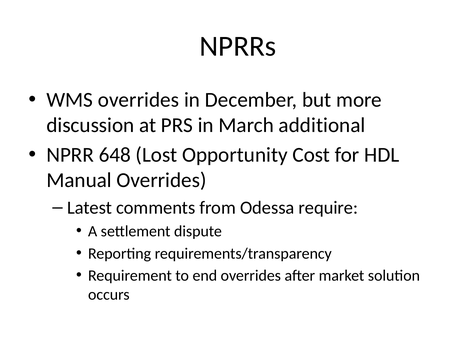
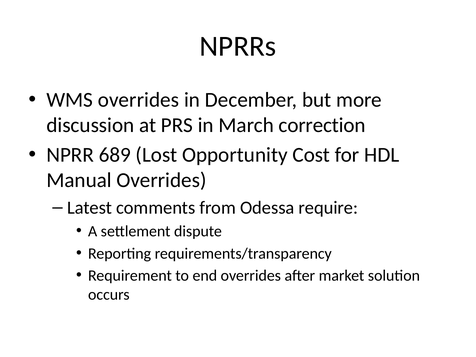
additional: additional -> correction (322, 125)
648: 648 -> 689 (115, 155)
